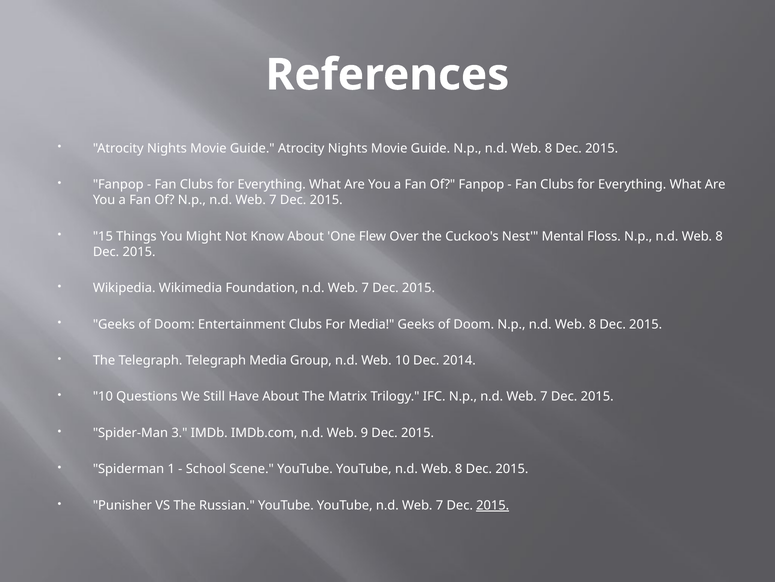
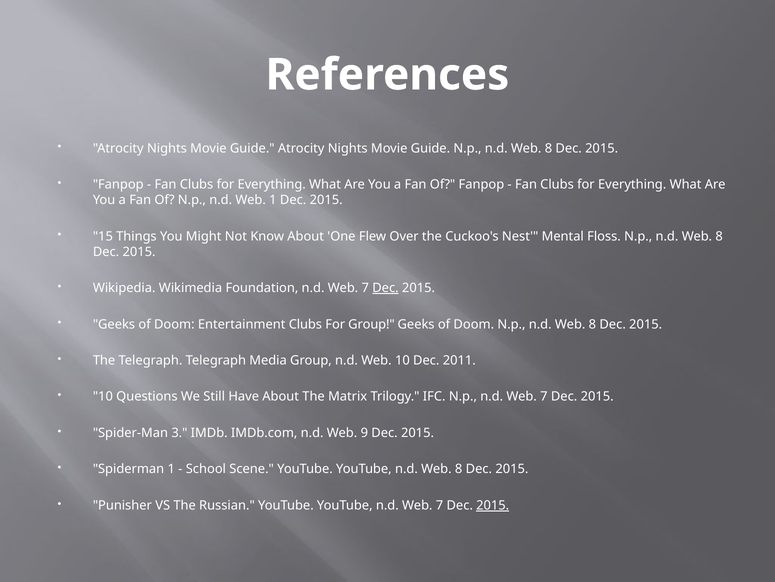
7: 7 -> 1 (273, 200)
Dec underline: none -> present (385, 288)
For Media: Media -> Group (371, 324)
2014: 2014 -> 2011 (459, 360)
